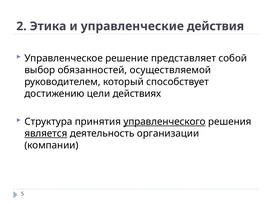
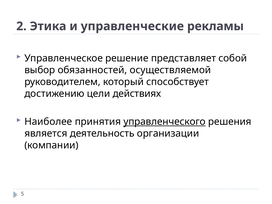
действия: действия -> рекламы (215, 26)
Структура: Структура -> Наиболее (48, 122)
является underline: present -> none (46, 133)
